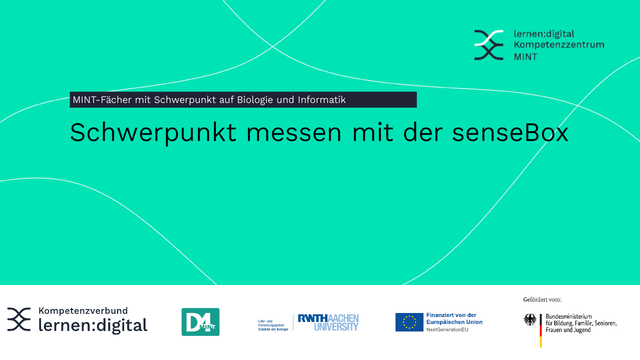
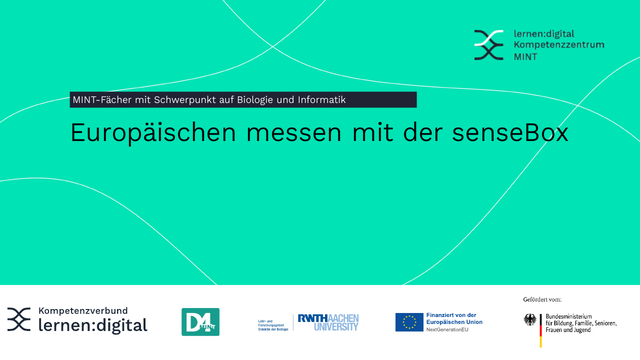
Schwerpunkt: Schwerpunkt -> Europäischen (153, 133)
